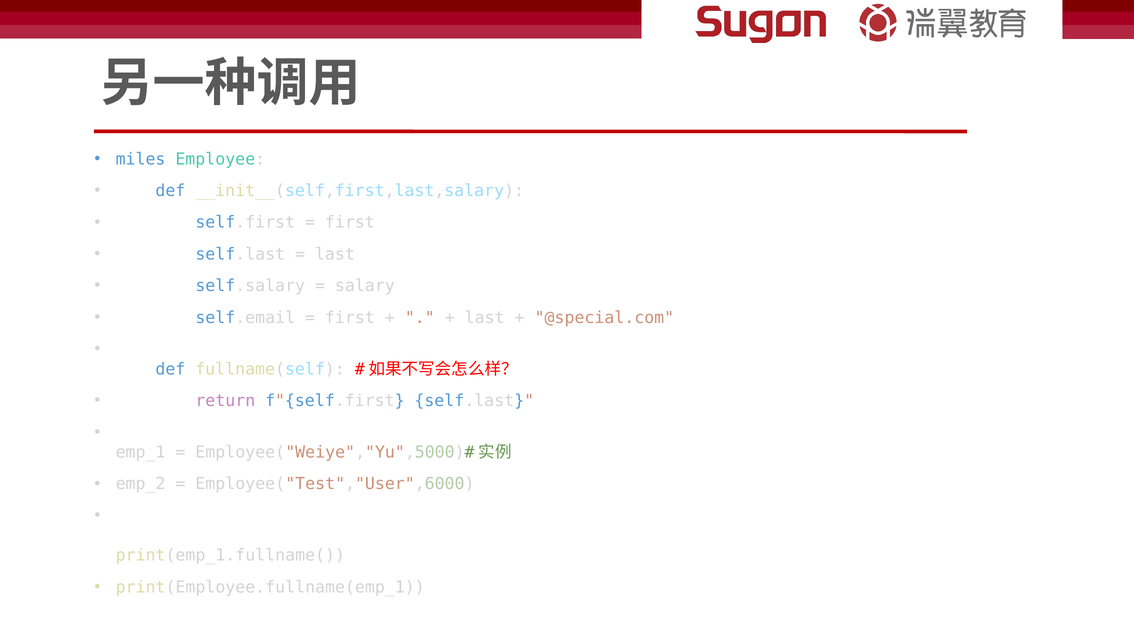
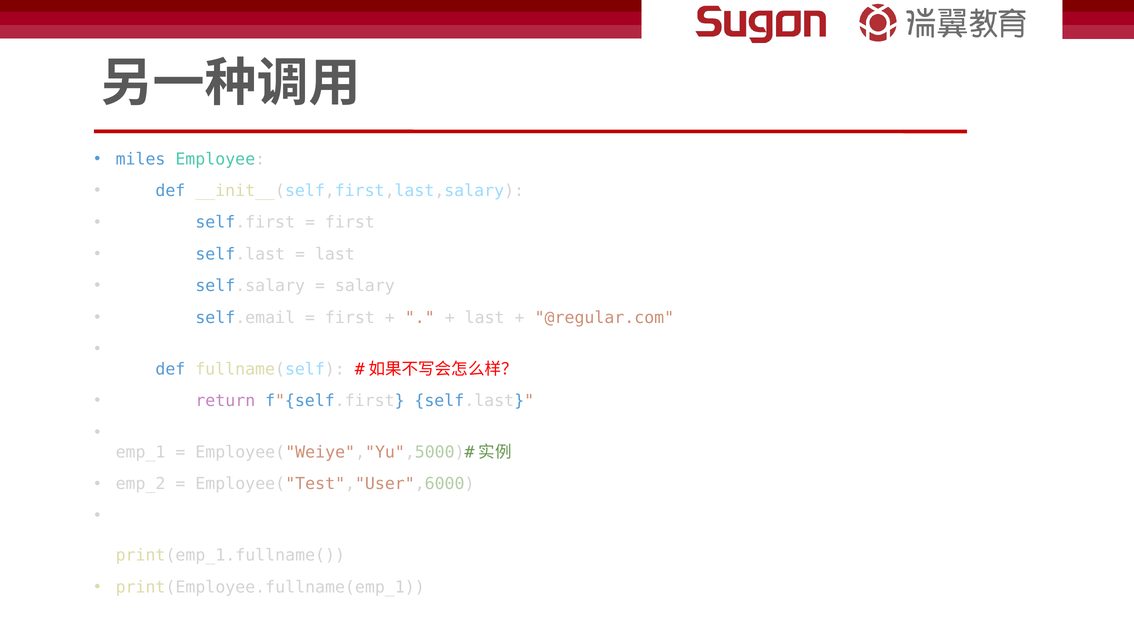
@special.com: @special.com -> @regular.com (604, 317)
